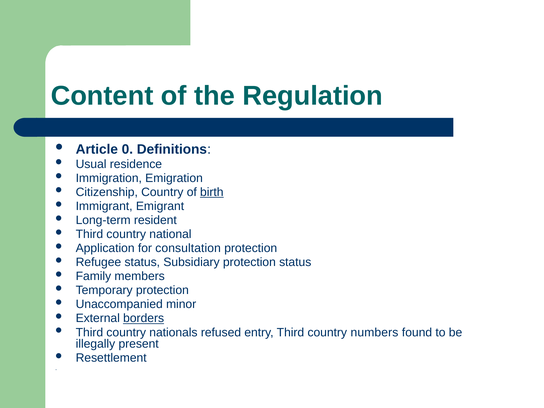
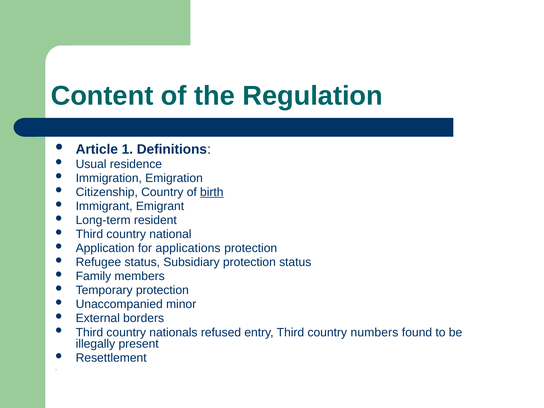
0: 0 -> 1 (127, 149)
consultation: consultation -> applications (188, 248)
borders underline: present -> none (144, 318)
